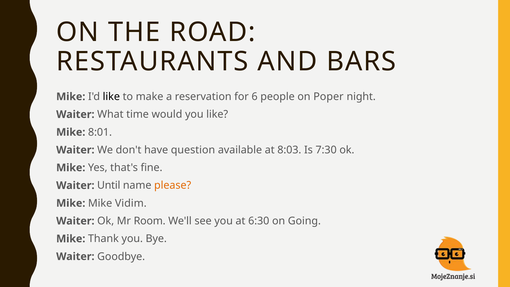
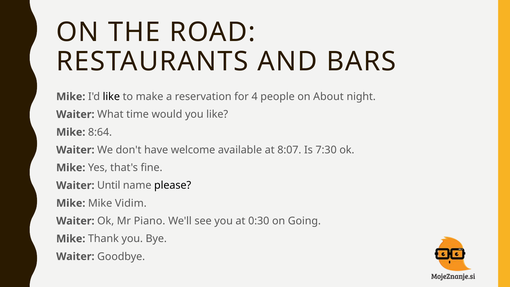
6: 6 -> 4 (255, 97)
Poper: Poper -> About (328, 97)
8:01: 8:01 -> 8:64 (100, 132)
question: question -> welcome (193, 150)
8:03: 8:03 -> 8:07 (289, 150)
please colour: orange -> black (173, 185)
Room: Room -> Piano (150, 221)
6:30: 6:30 -> 0:30 (259, 221)
